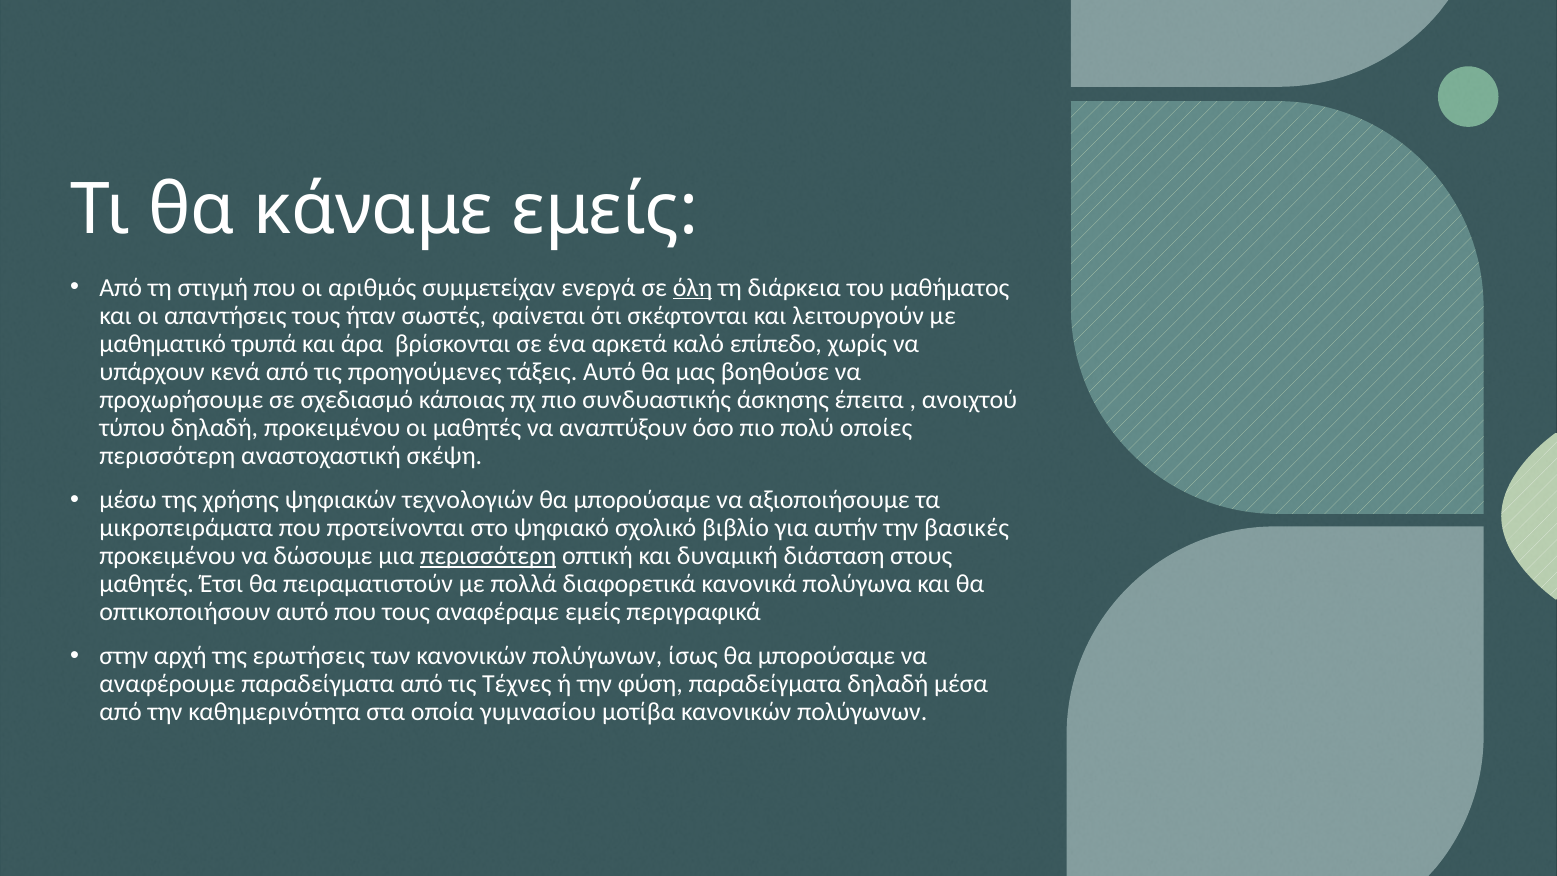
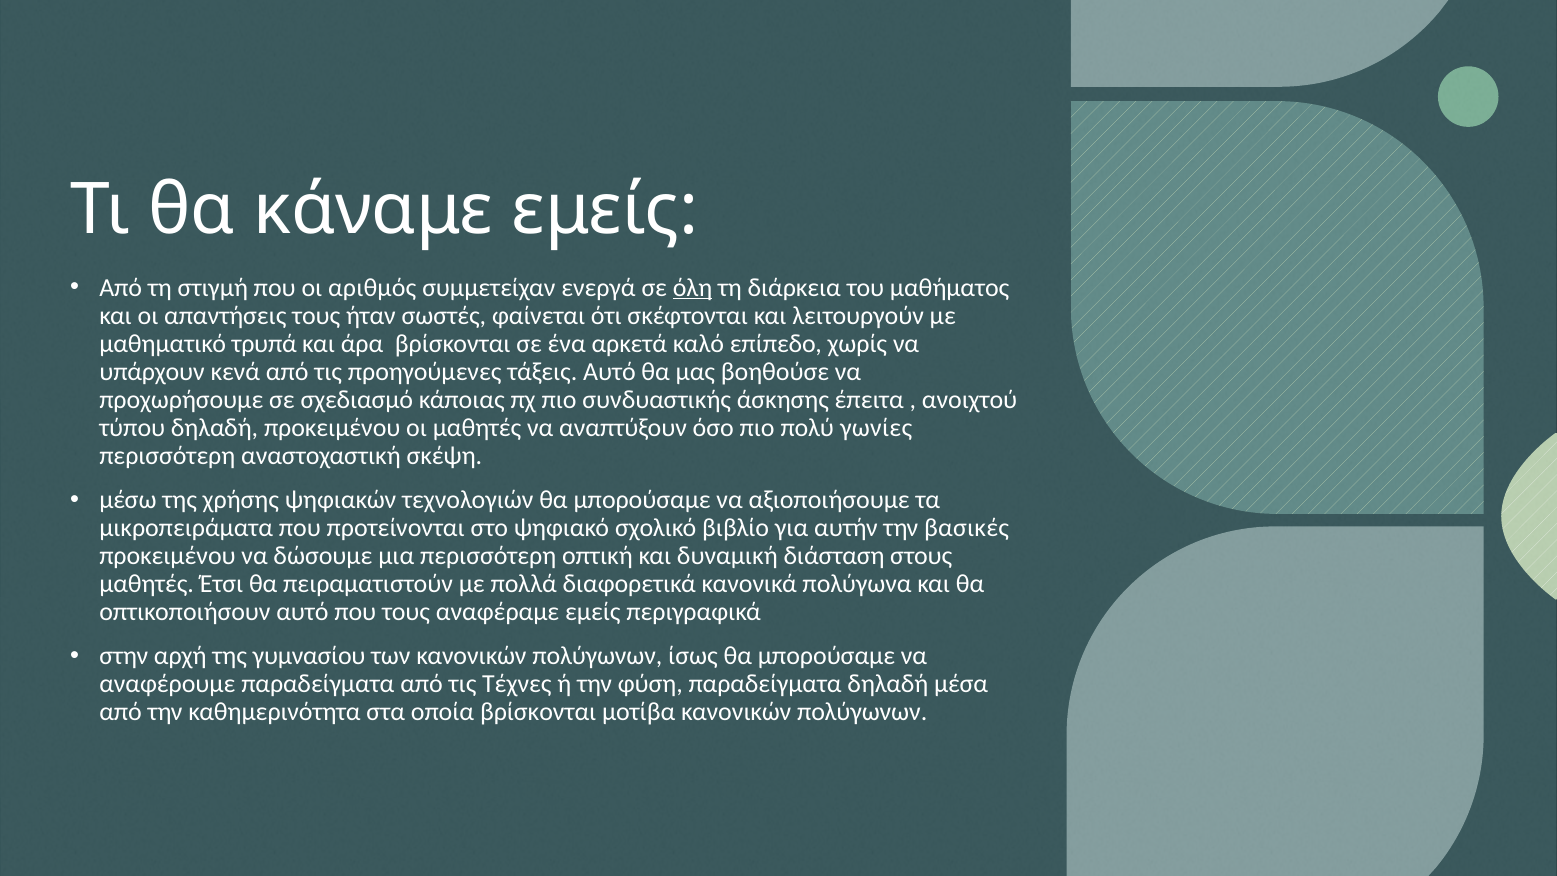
οποίες: οποίες -> γωνίες (876, 427)
περισσότερη underline: present -> none (488, 556)
ερωτήσεις: ερωτήσεις -> γυμνασίου (309, 656)
οποία γυμνασίου: γυμνασίου -> βρίσκονται (538, 712)
